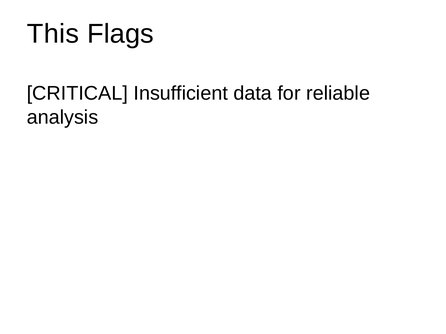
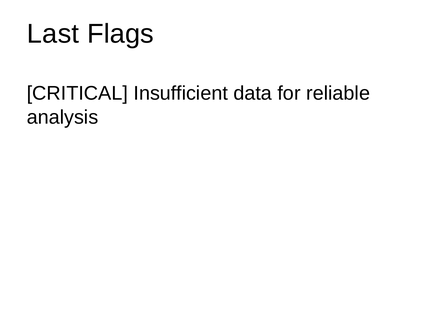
This: This -> Last (53, 34)
